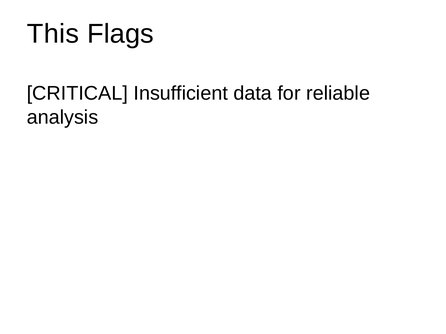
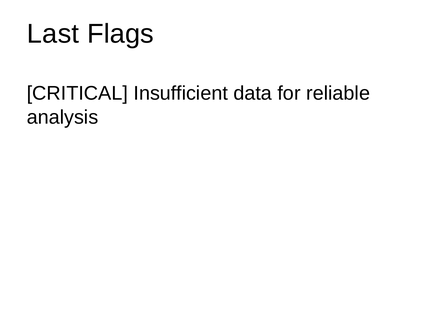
This: This -> Last (53, 34)
